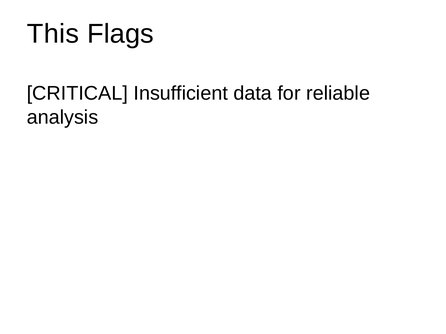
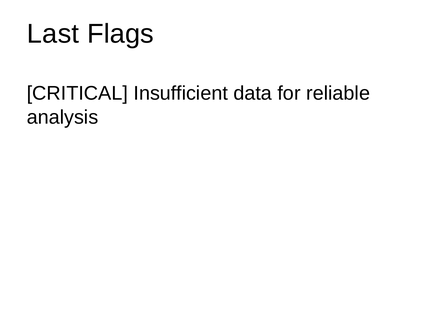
This: This -> Last (53, 34)
